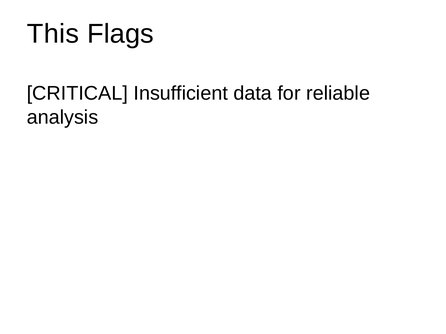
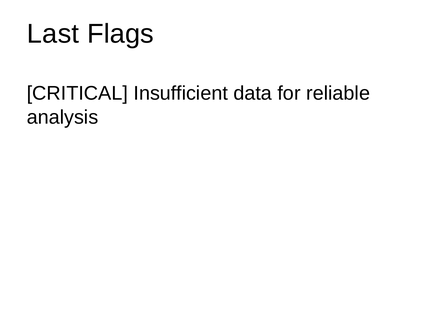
This: This -> Last (53, 34)
